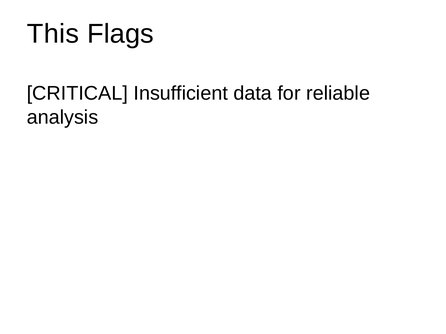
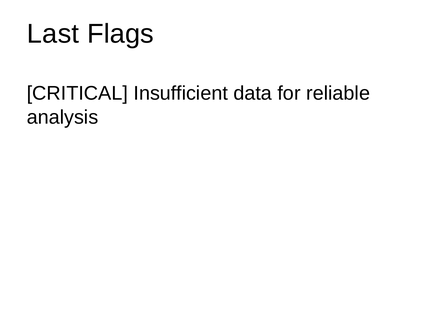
This: This -> Last (53, 34)
